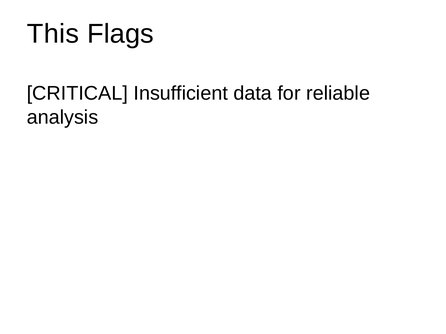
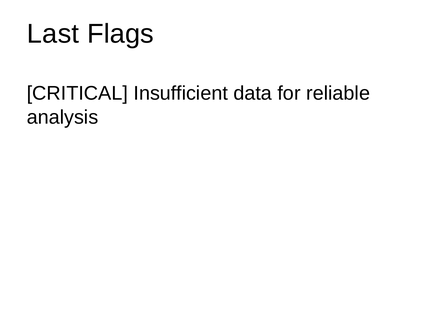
This: This -> Last (53, 34)
